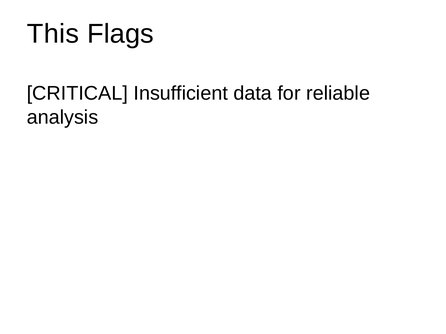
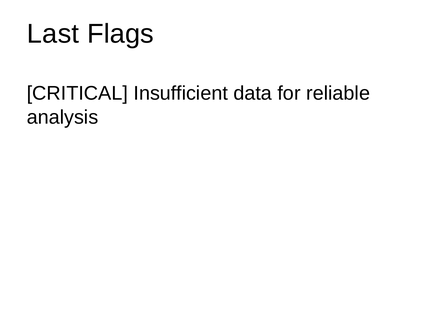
This: This -> Last (53, 34)
